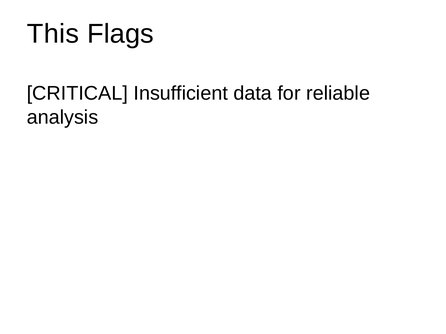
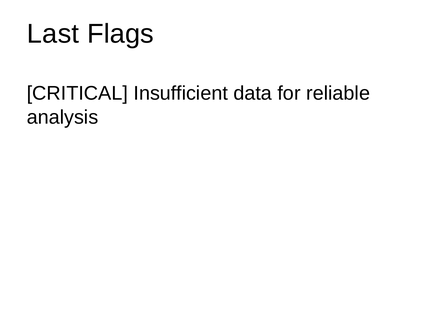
This: This -> Last (53, 34)
